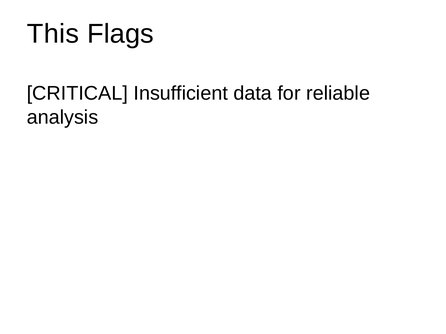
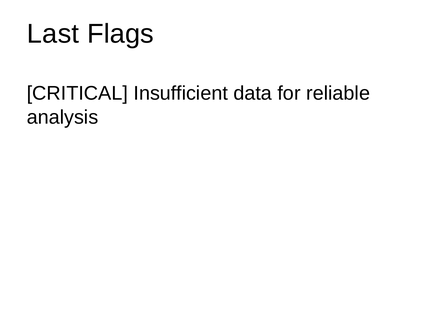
This: This -> Last (53, 34)
